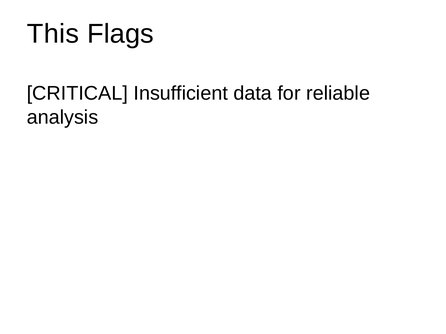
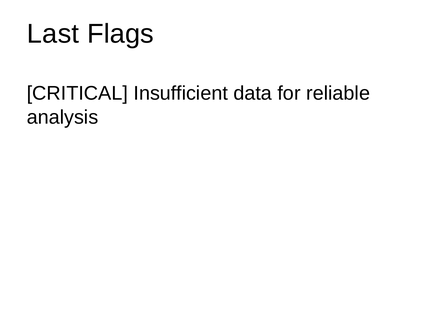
This: This -> Last (53, 34)
